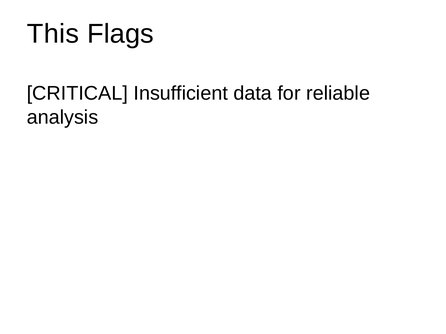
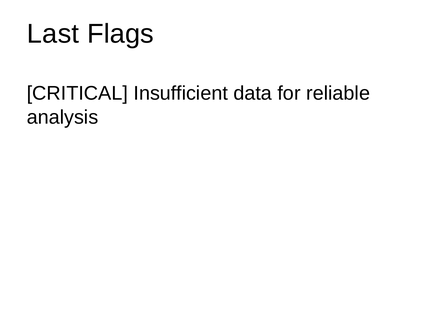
This: This -> Last (53, 34)
